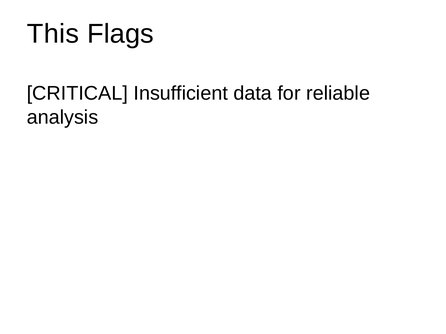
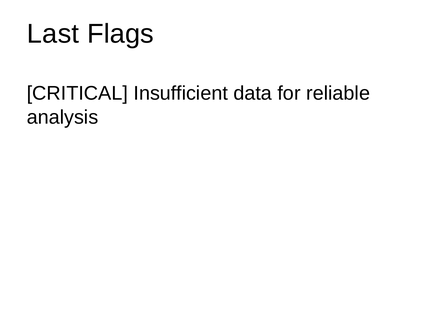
This: This -> Last (53, 34)
